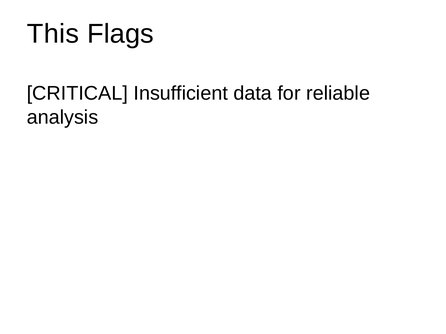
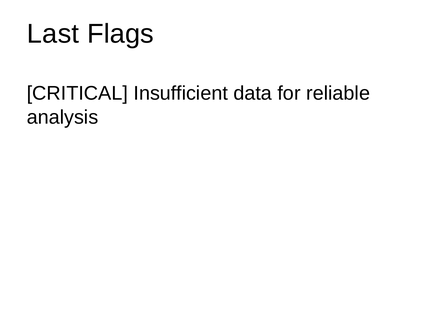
This: This -> Last (53, 34)
